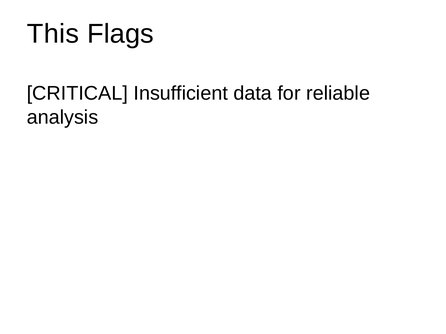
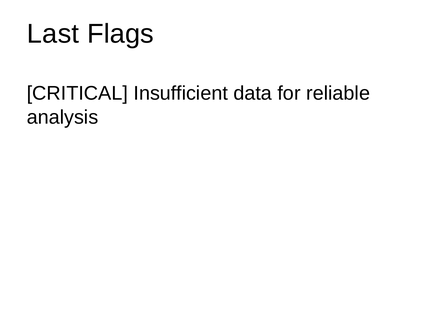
This: This -> Last (53, 34)
